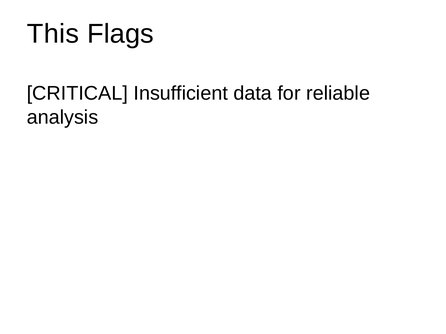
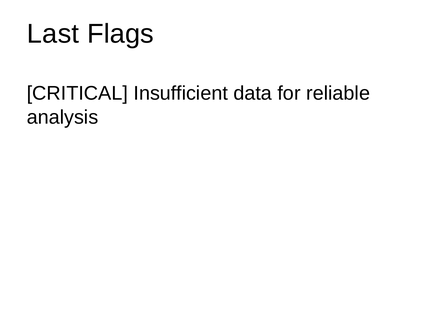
This: This -> Last (53, 34)
